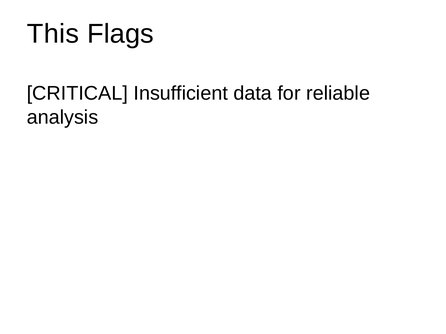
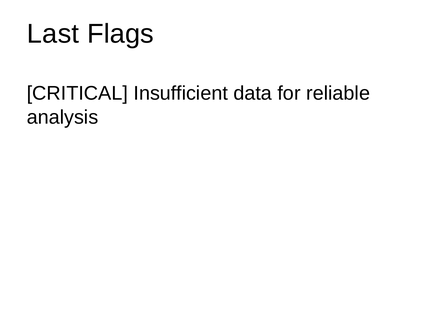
This: This -> Last (53, 34)
